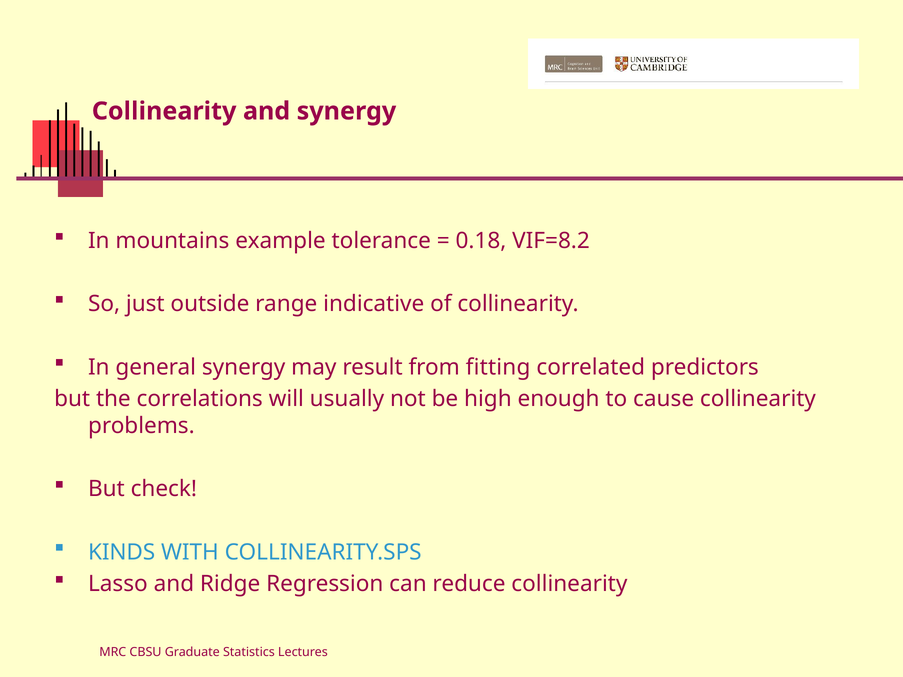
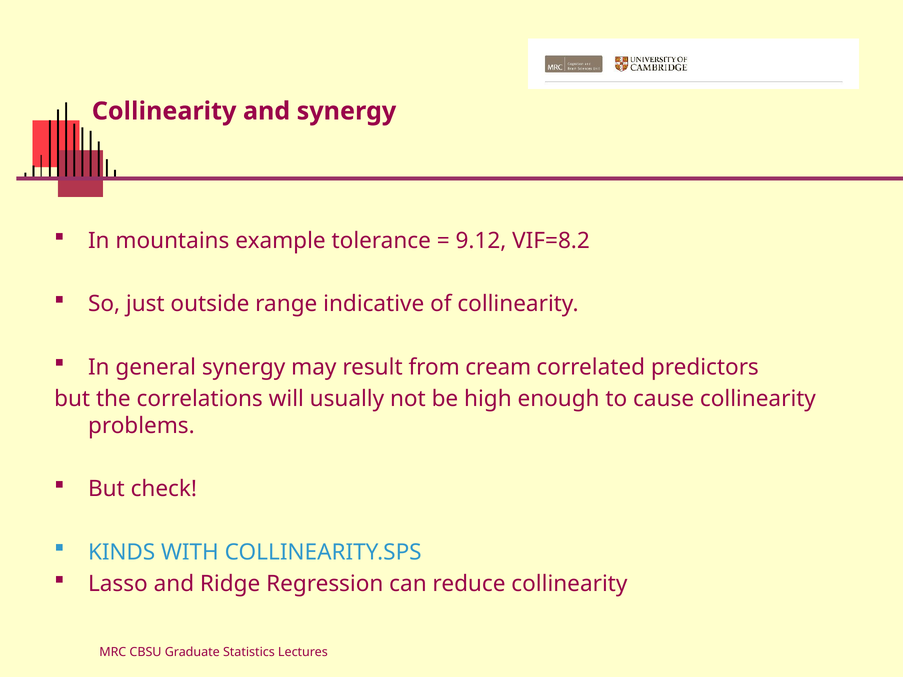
0.18: 0.18 -> 9.12 (481, 241)
fitting: fitting -> cream (498, 367)
